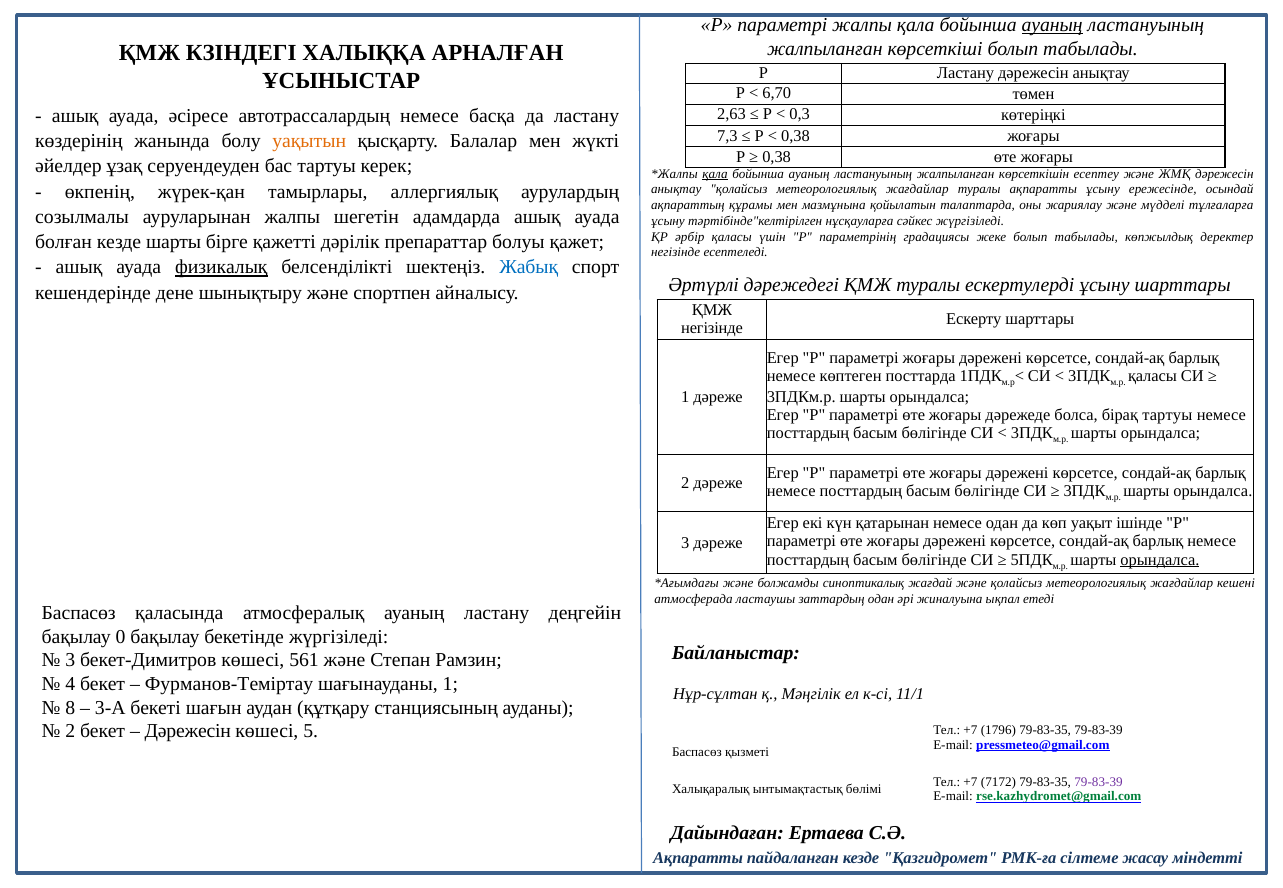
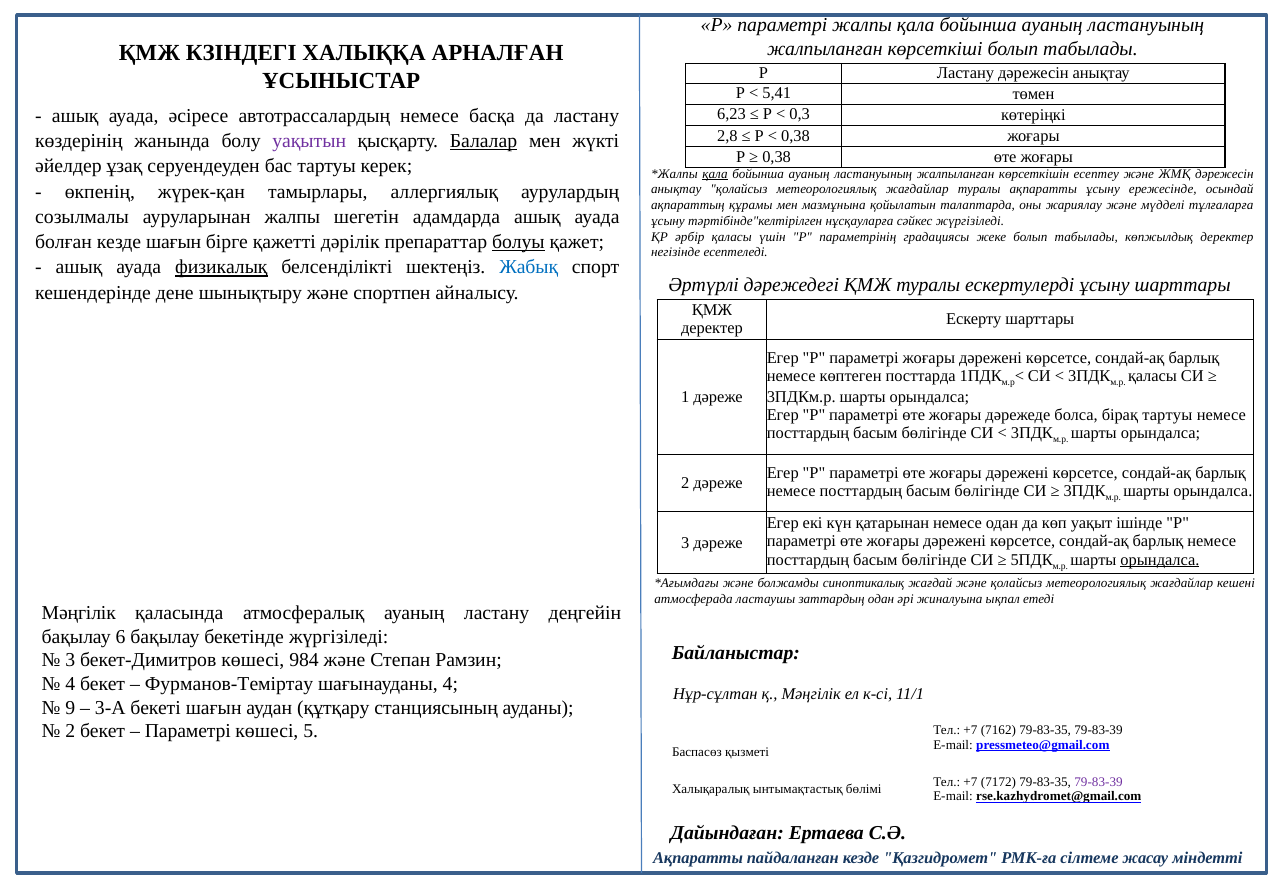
ауаның underline: present -> none (1052, 25)
6,70: 6,70 -> 5,41 (777, 93)
2,63: 2,63 -> 6,23 (731, 115)
7,3: 7,3 -> 2,8 (727, 136)
уақытын colour: orange -> purple (309, 141)
Балалар underline: none -> present (484, 141)
кезде шарты: шарты -> шағын (174, 242)
болуы underline: none -> present (518, 242)
негізінде: негізінде -> деректер (712, 329)
Баспасөз: Баспасөз -> Мәңгілік (79, 613)
0: 0 -> 6 (121, 637)
561: 561 -> 984 (304, 661)
шағынауданы 1: 1 -> 4 (450, 684)
8: 8 -> 9 (70, 708)
Дәрежесін: Дәрежесін -> Параметрі (188, 732)
1796: 1796 -> 7162 (998, 731)
rse.kazhydromet@gmail.com colour: green -> black (1059, 796)
